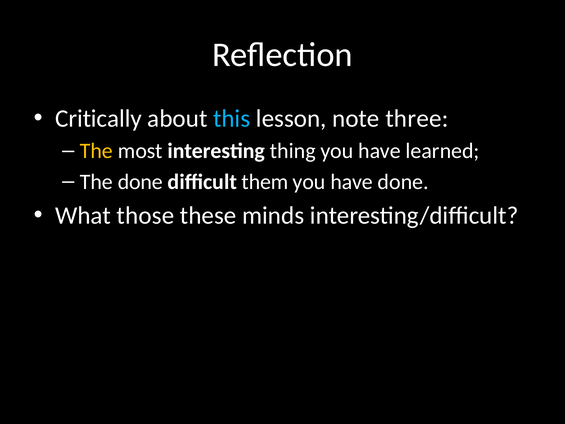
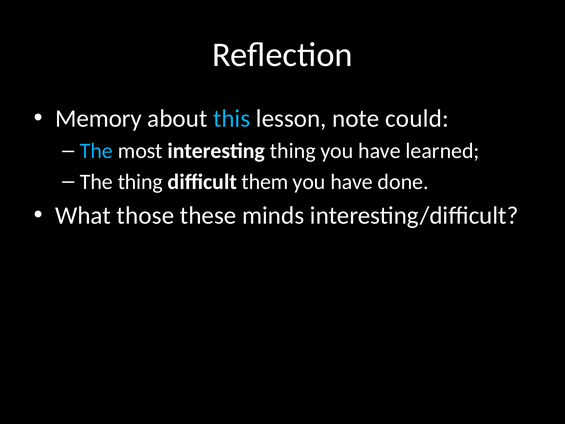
Critically: Critically -> Memory (98, 119)
three: three -> could (417, 119)
The colour: yellow -> light blue (96, 151)
The done: done -> thing (140, 182)
